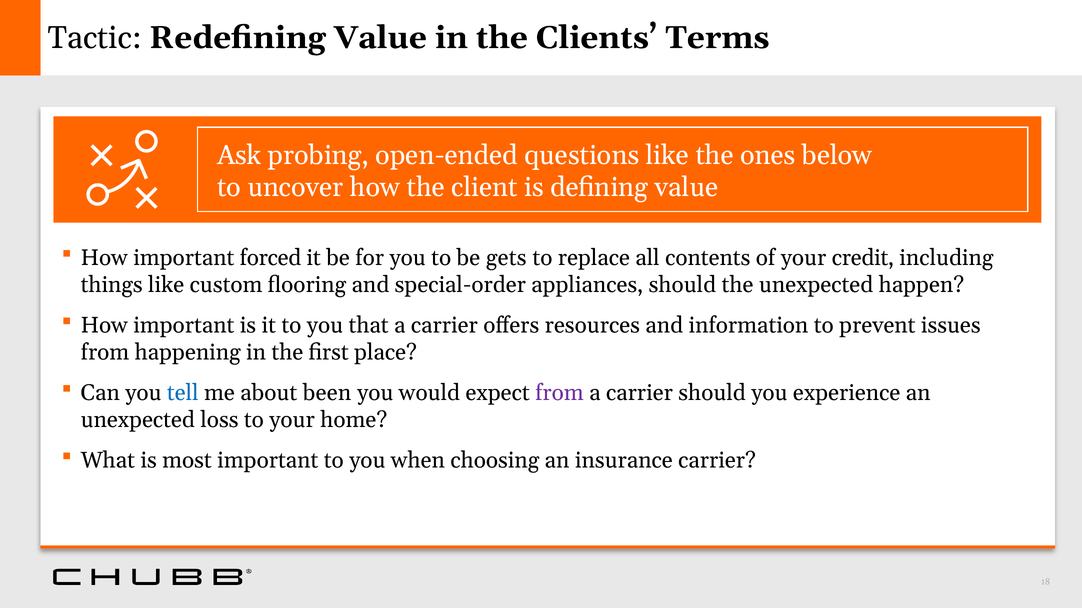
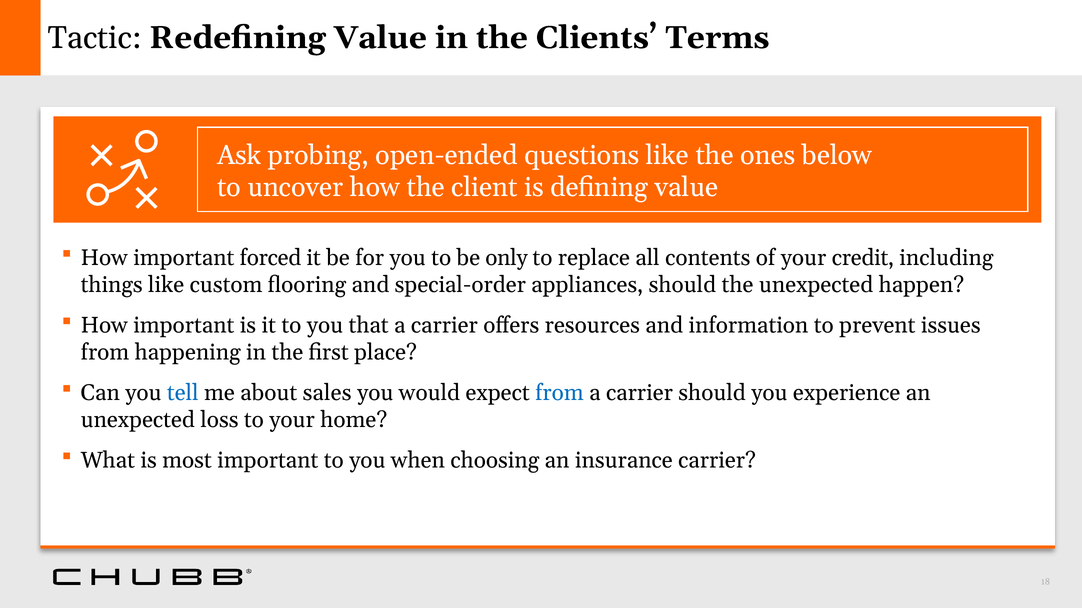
gets: gets -> only (506, 258)
been: been -> sales (327, 393)
from colour: purple -> blue (559, 393)
